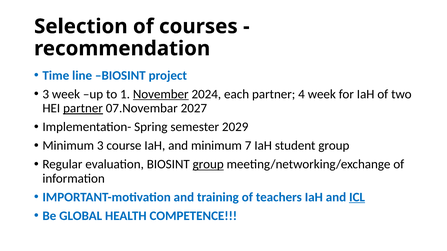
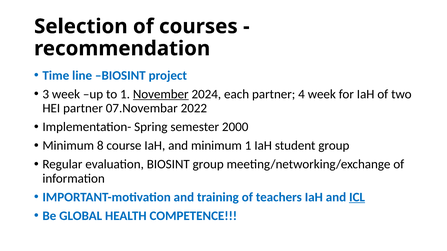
partner underline: present -> none (83, 108)
2027: 2027 -> 2022 (194, 108)
2029: 2029 -> 2000 (235, 127)
Minimum 3: 3 -> 8 (100, 146)
minimum 7: 7 -> 1 (248, 146)
group underline: present -> none (208, 165)
